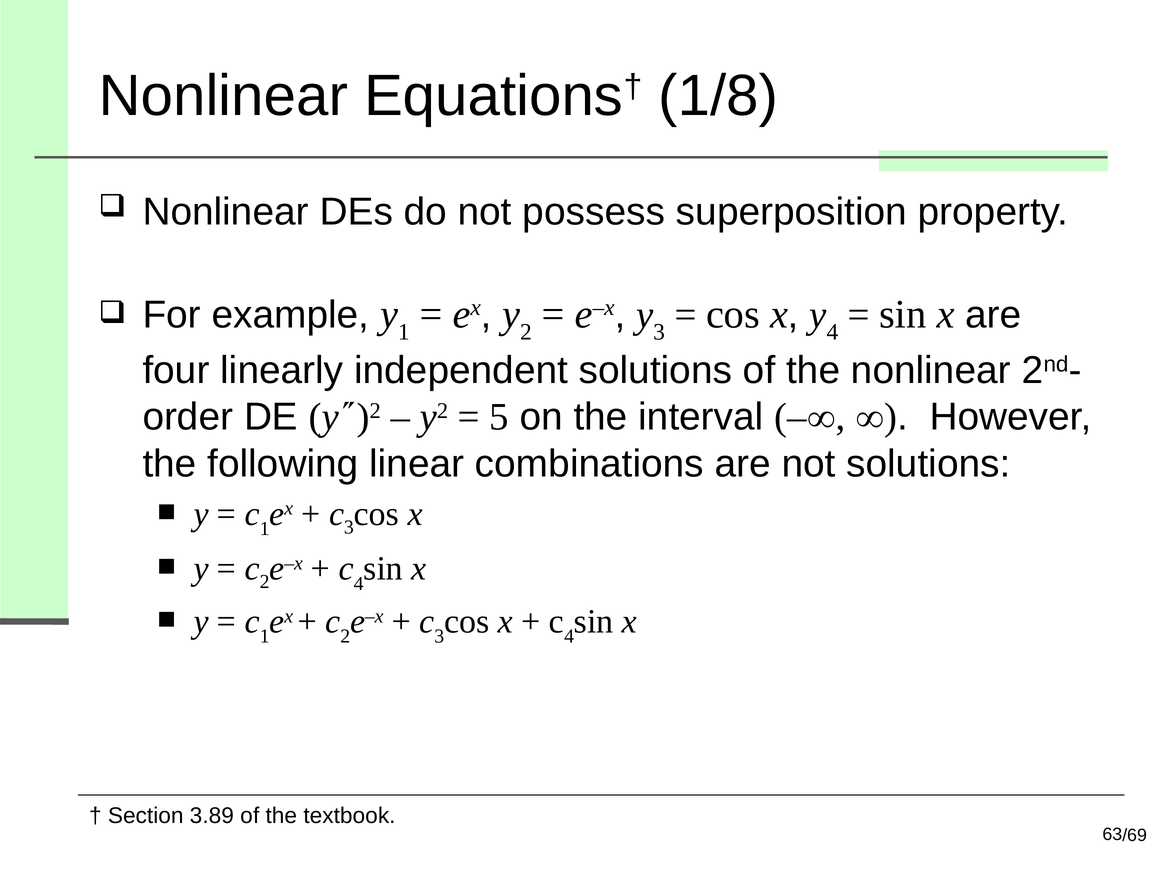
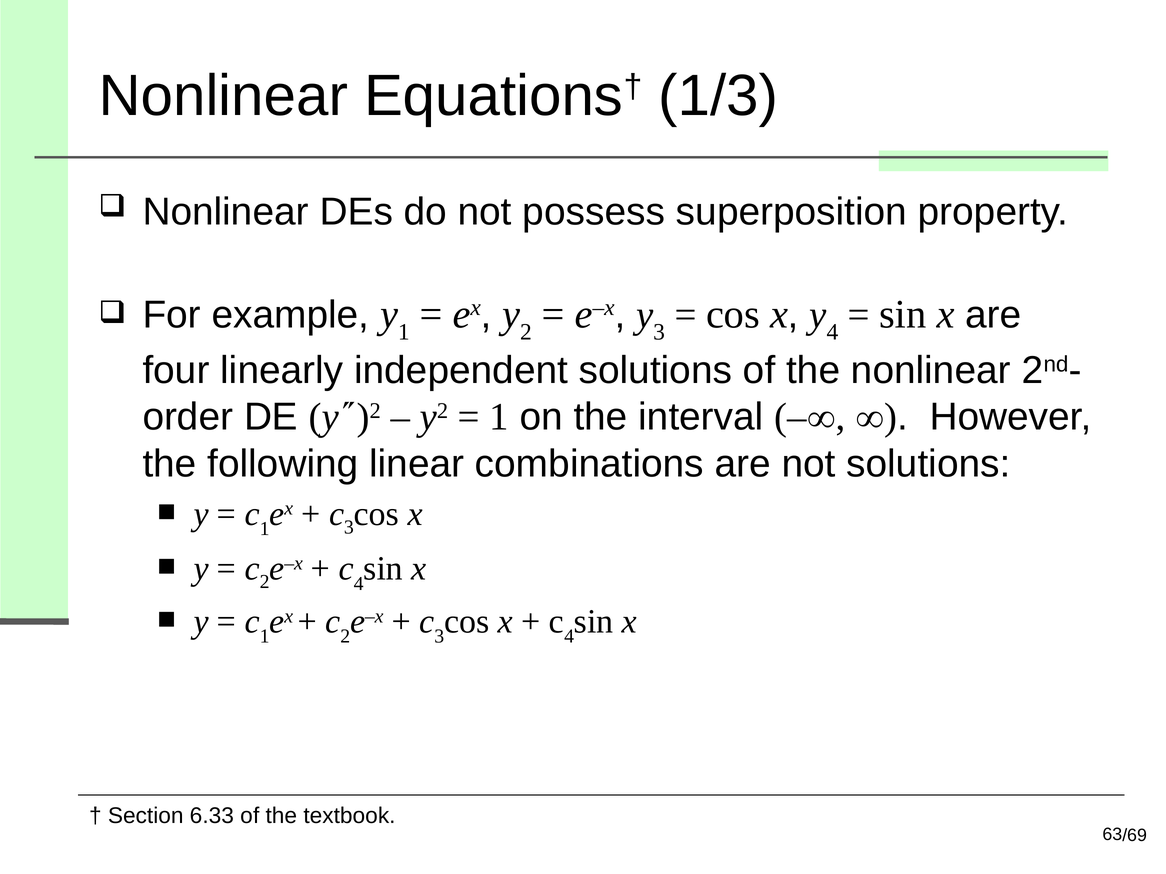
1/8: 1/8 -> 1/3 (718, 96)
5: 5 -> 1 (499, 417)
3.89: 3.89 -> 6.33 (212, 816)
